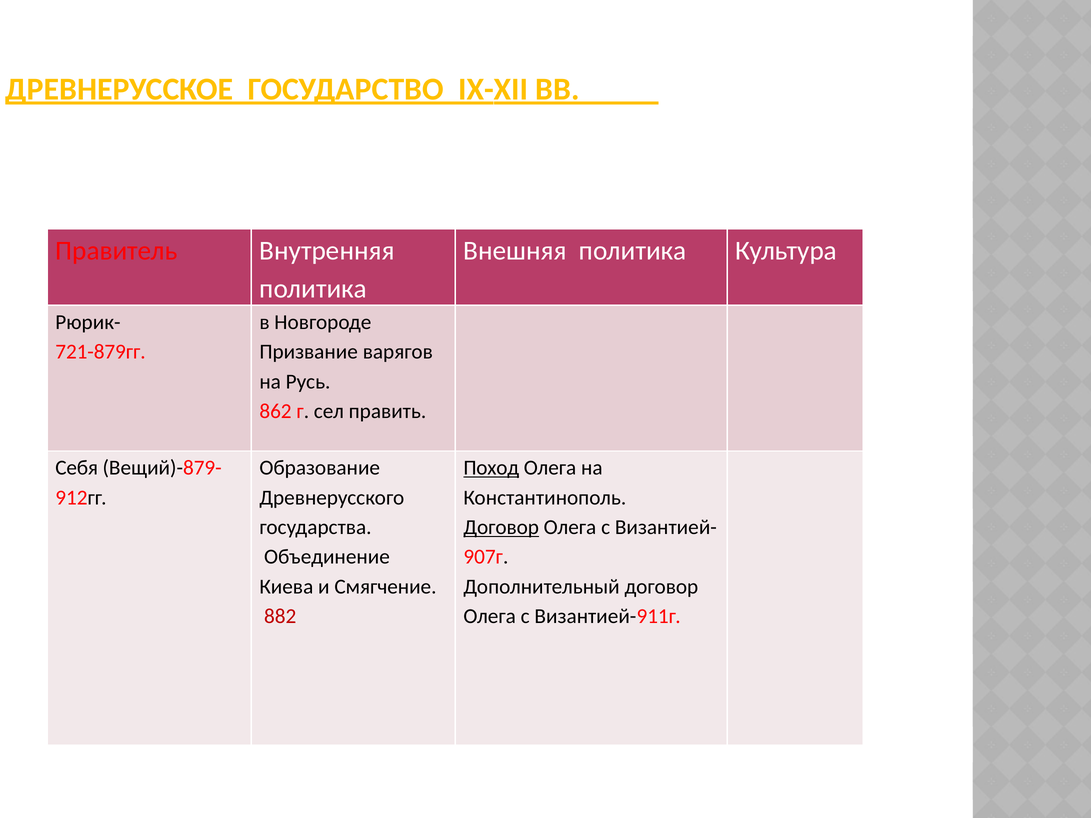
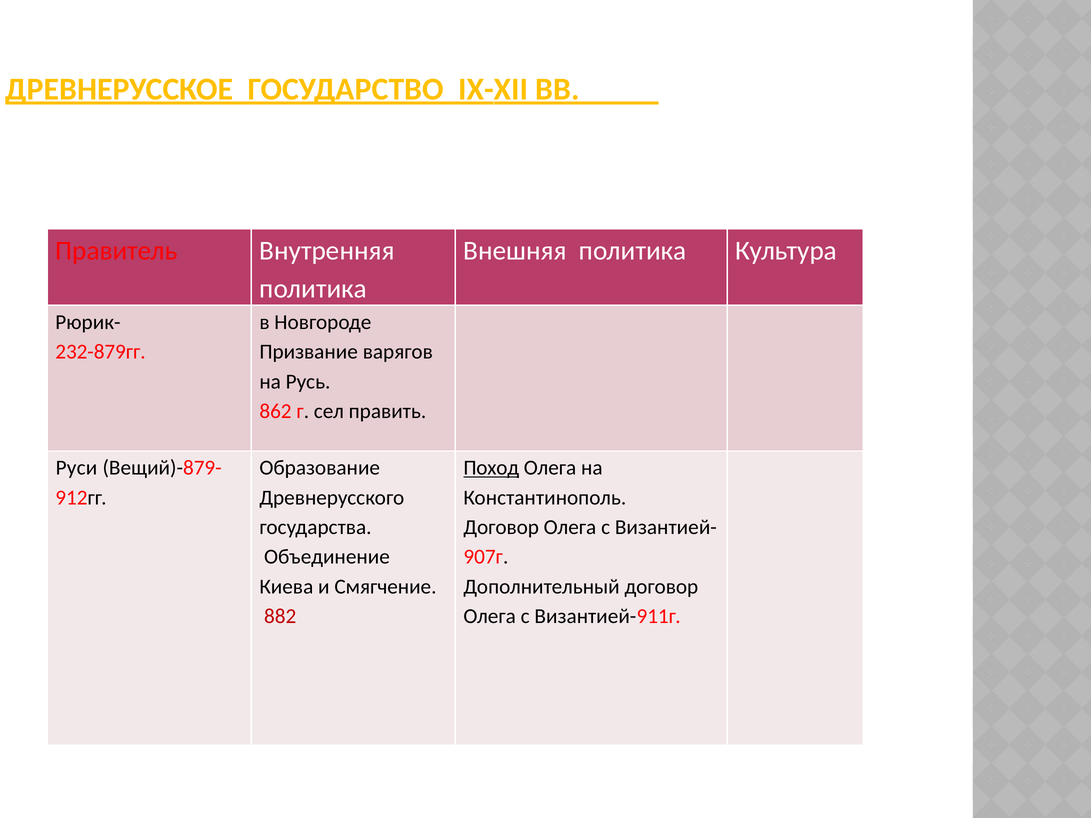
721-879гг: 721-879гг -> 232-879гг (101, 352)
Себя: Себя -> Руси (76, 468)
Договор underline: present -> none (501, 527)
